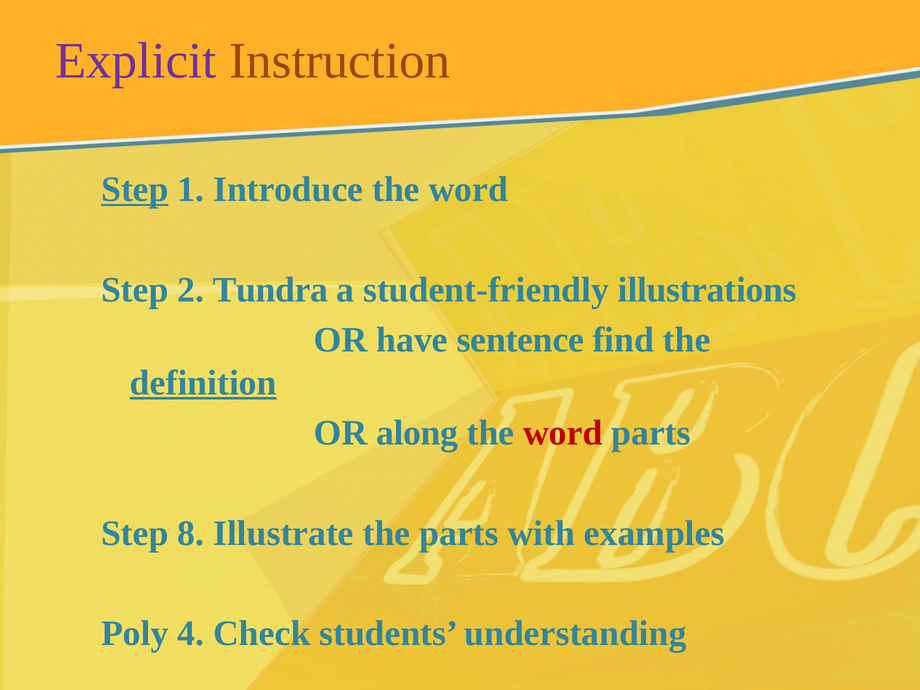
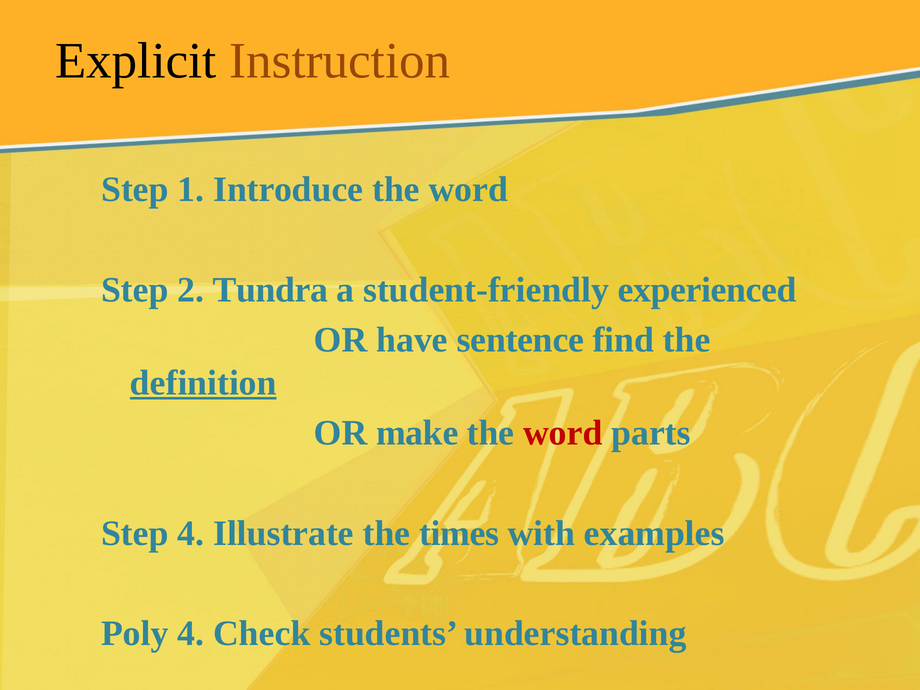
Explicit colour: purple -> black (136, 61)
Step underline: present -> none (135, 190)
illustrations: illustrations -> experienced (707, 290)
along: along -> make (417, 433)
Step 8: 8 -> 4 (191, 533)
the parts: parts -> times (459, 533)
